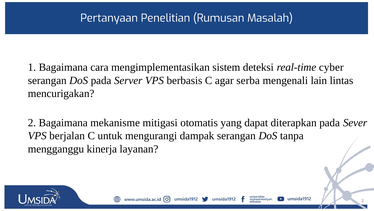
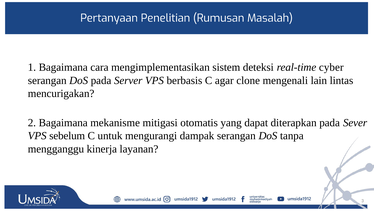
serba: serba -> clone (248, 80)
berjalan: berjalan -> sebelum (67, 135)
